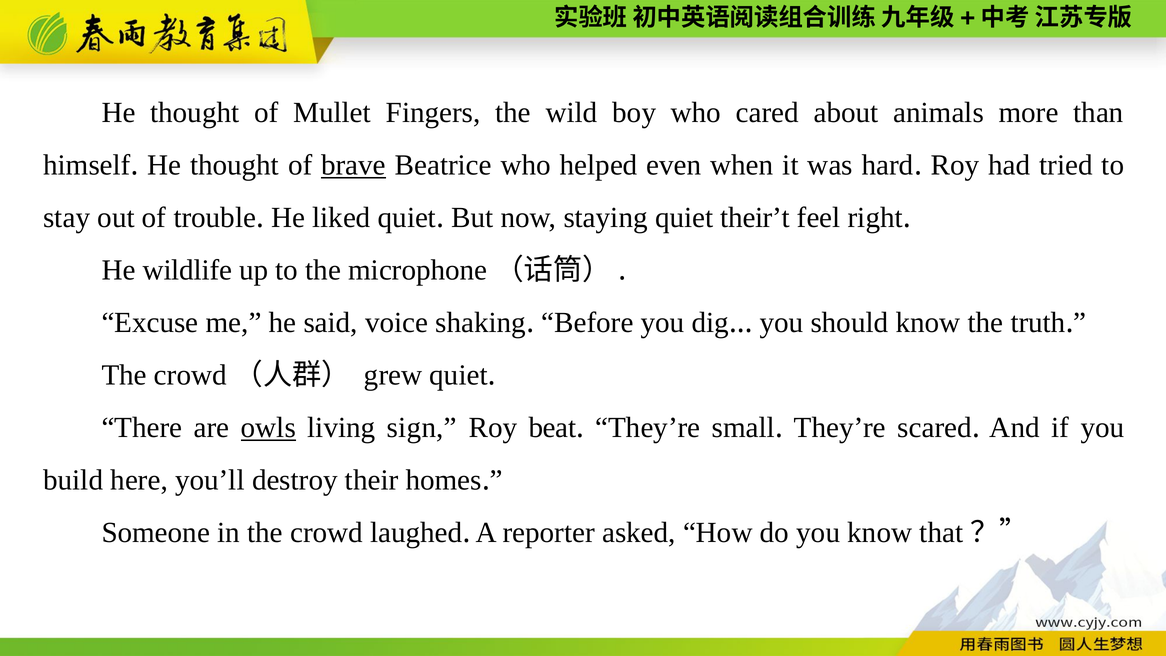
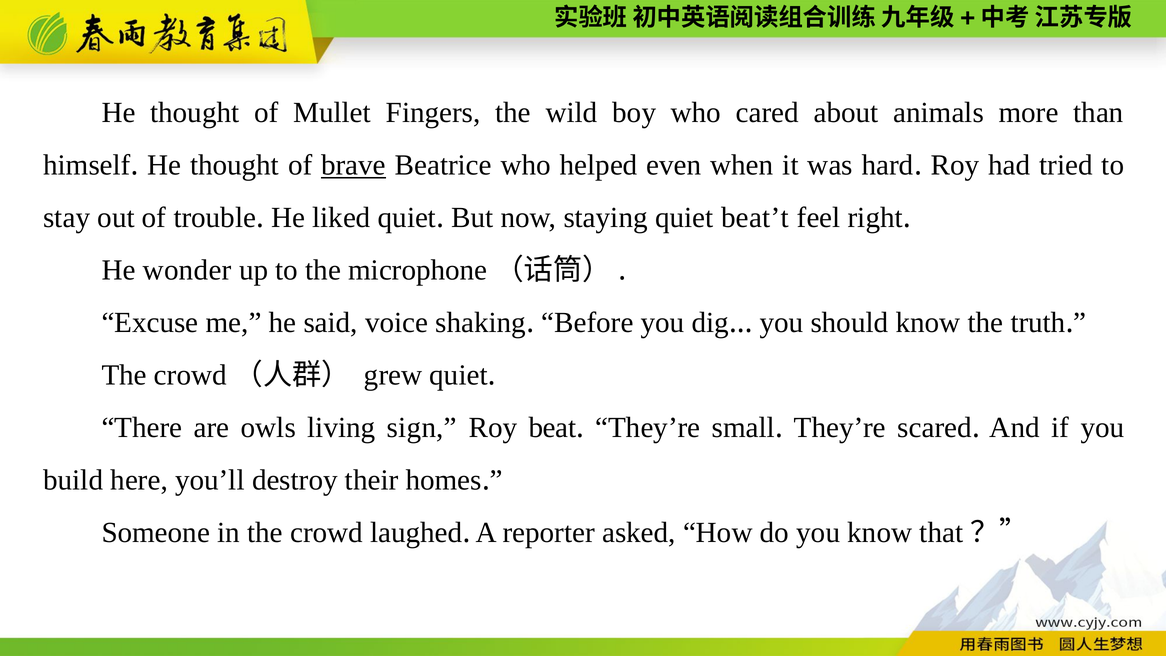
their’t: their’t -> beat’t (755, 218)
wildlife: wildlife -> wonder (187, 270)
owls underline: present -> none (268, 428)
